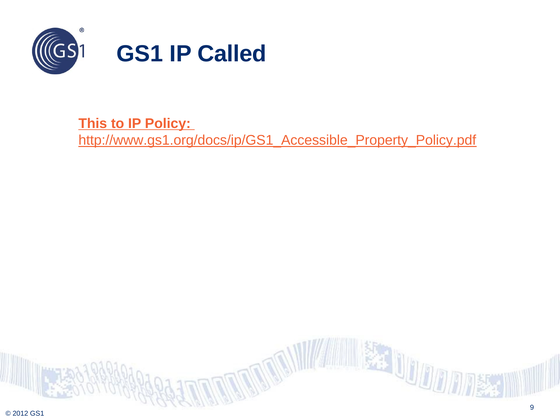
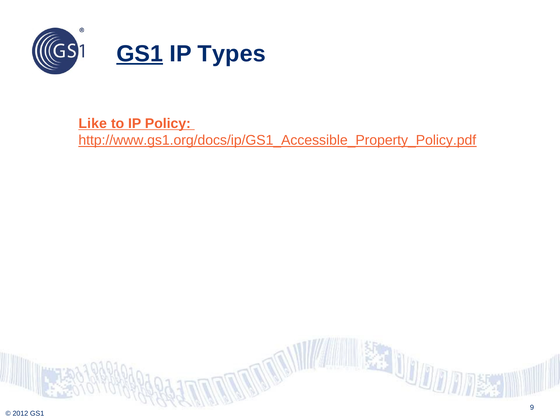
GS1 underline: none -> present (140, 54)
Called: Called -> Types (232, 54)
This: This -> Like (93, 124)
